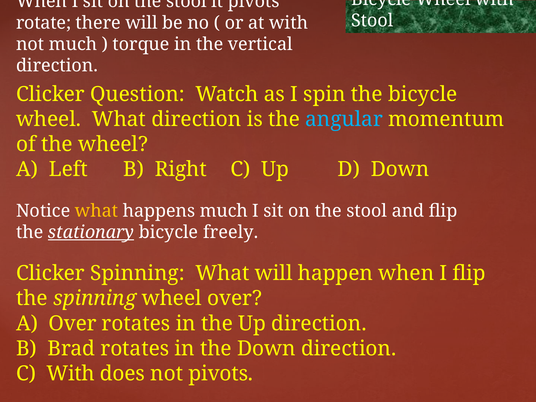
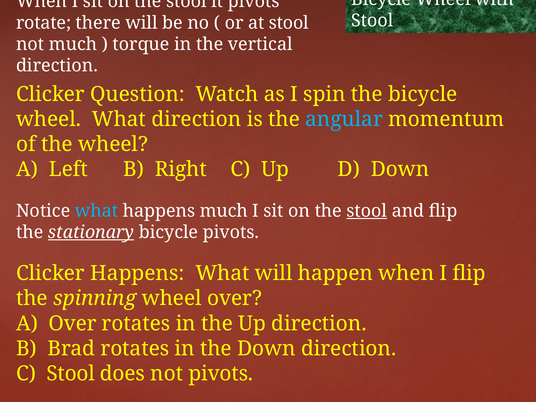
at with: with -> stool (289, 23)
what colour: yellow -> light blue (97, 211)
stool underline: none -> present (367, 211)
bicycle freely: freely -> pivots (231, 232)
Clicker Spinning: Spinning -> Happens (137, 273)
C With: With -> Stool (71, 374)
